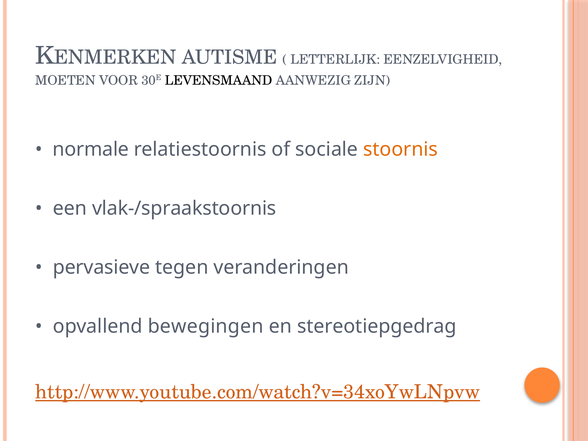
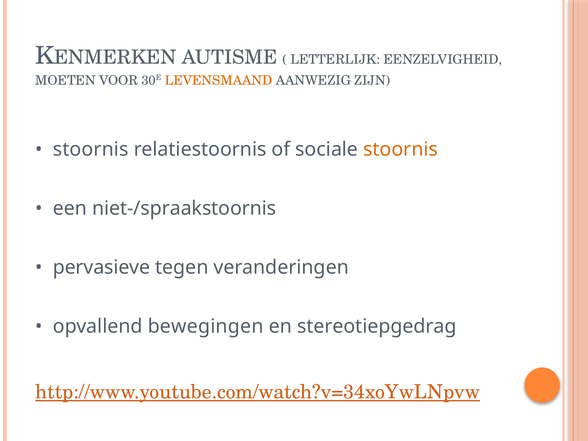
LEVENSMAAND colour: black -> orange (219, 81)
normale: normale -> stoornis (91, 149)
vlak-/spraakstoornis: vlak-/spraakstoornis -> niet-/spraakstoornis (184, 208)
